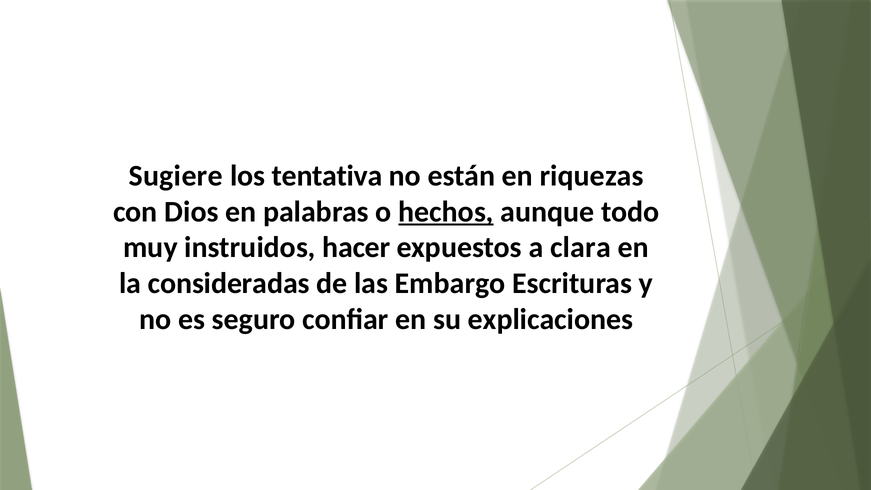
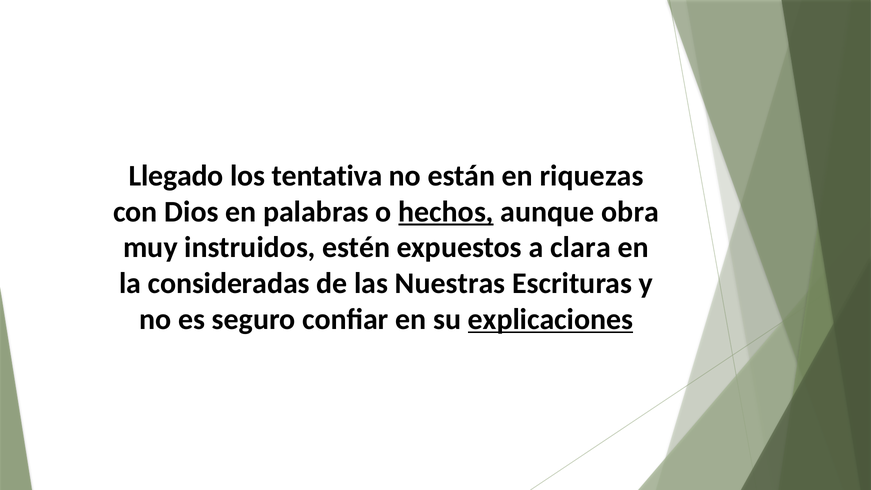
Sugiere: Sugiere -> Llegado (176, 176)
todo: todo -> obra (630, 212)
hacer: hacer -> estén (356, 248)
Embargo: Embargo -> Nuestras (450, 283)
explicaciones underline: none -> present (550, 319)
